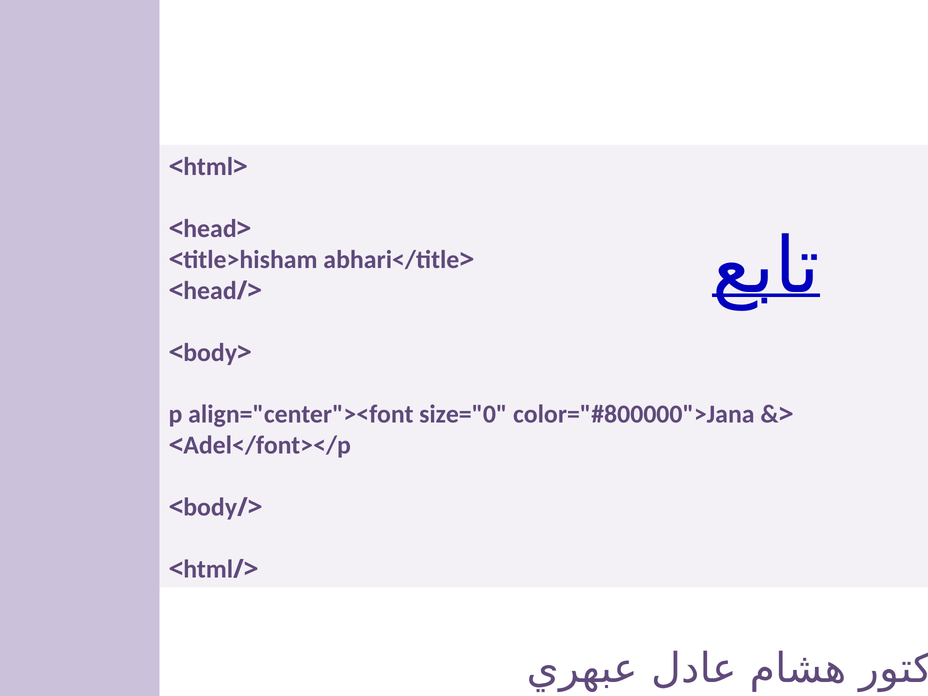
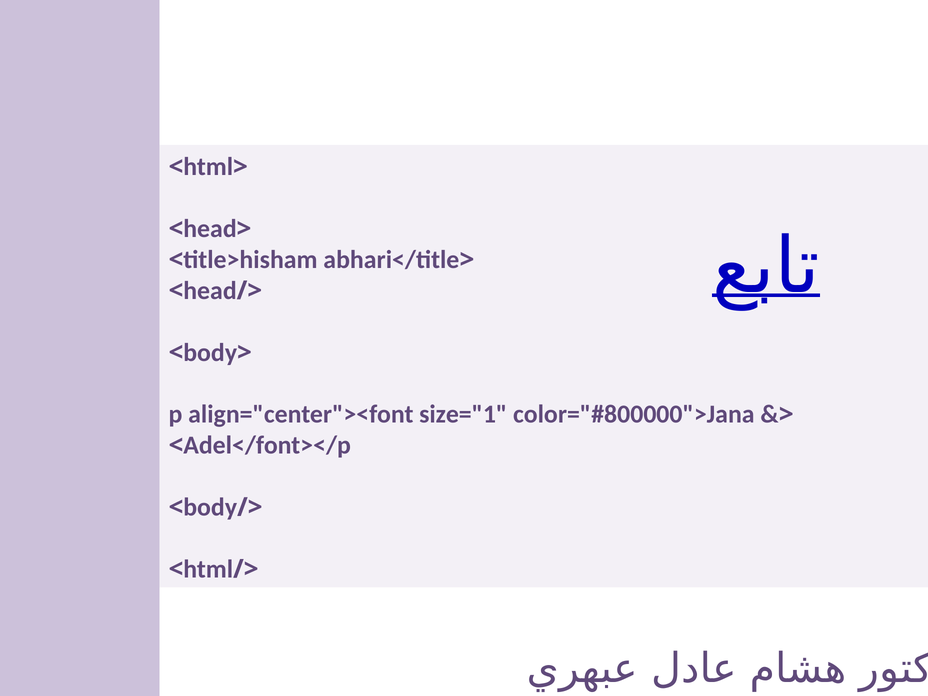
size="0: size="0 -> size="1 (463, 414)
